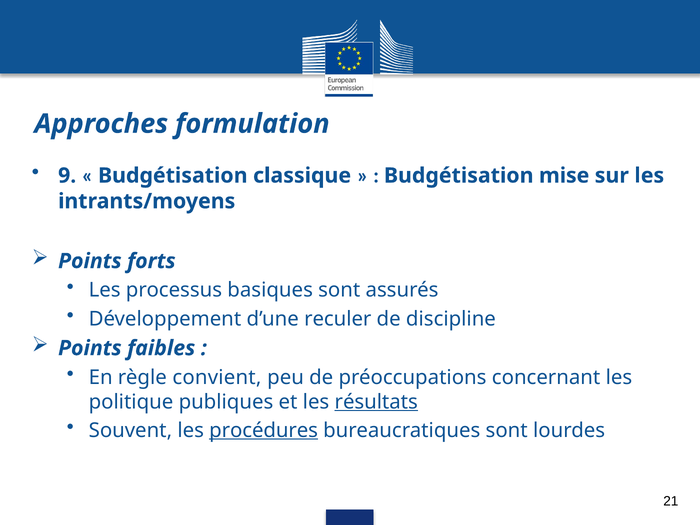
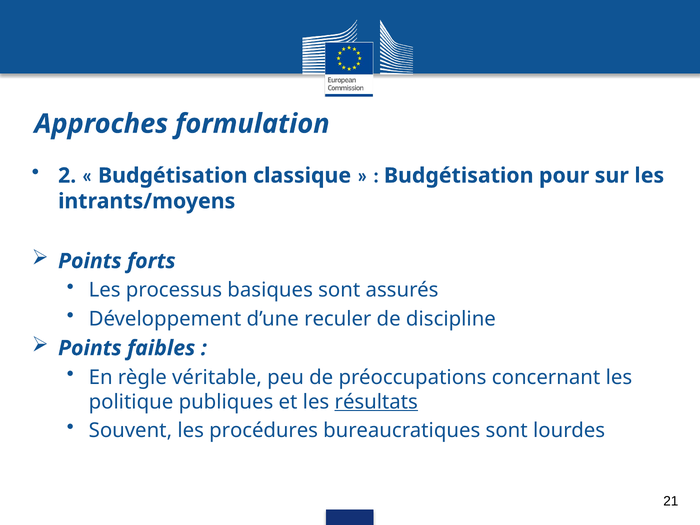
9: 9 -> 2 (67, 176)
mise: mise -> pour (564, 176)
convient: convient -> véritable (217, 377)
procédures underline: present -> none (264, 430)
